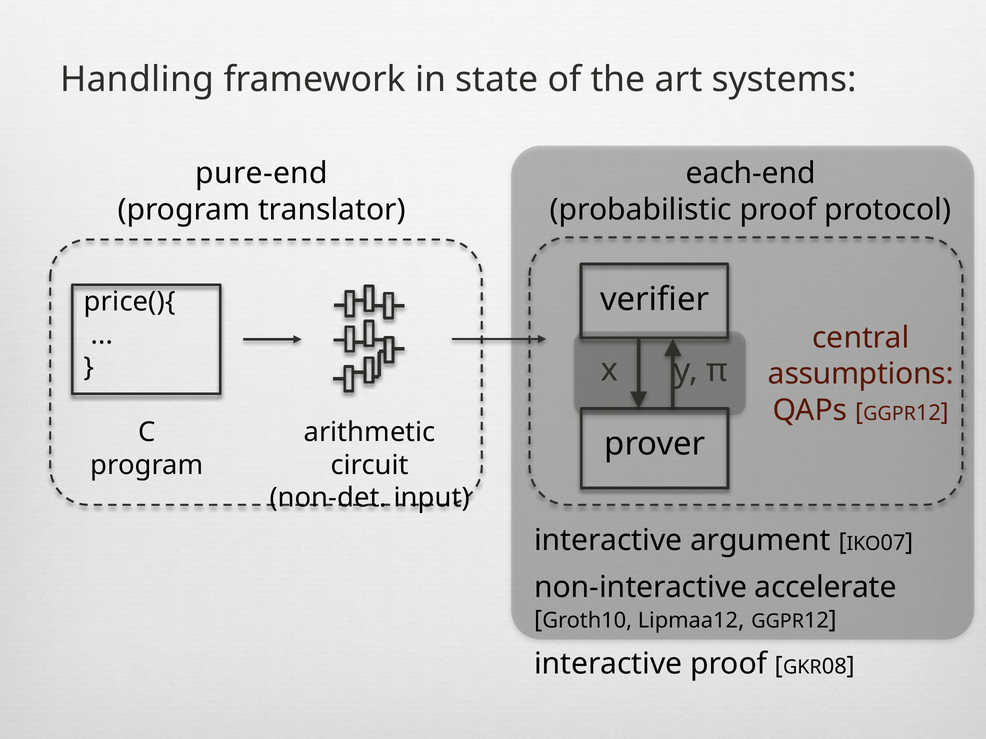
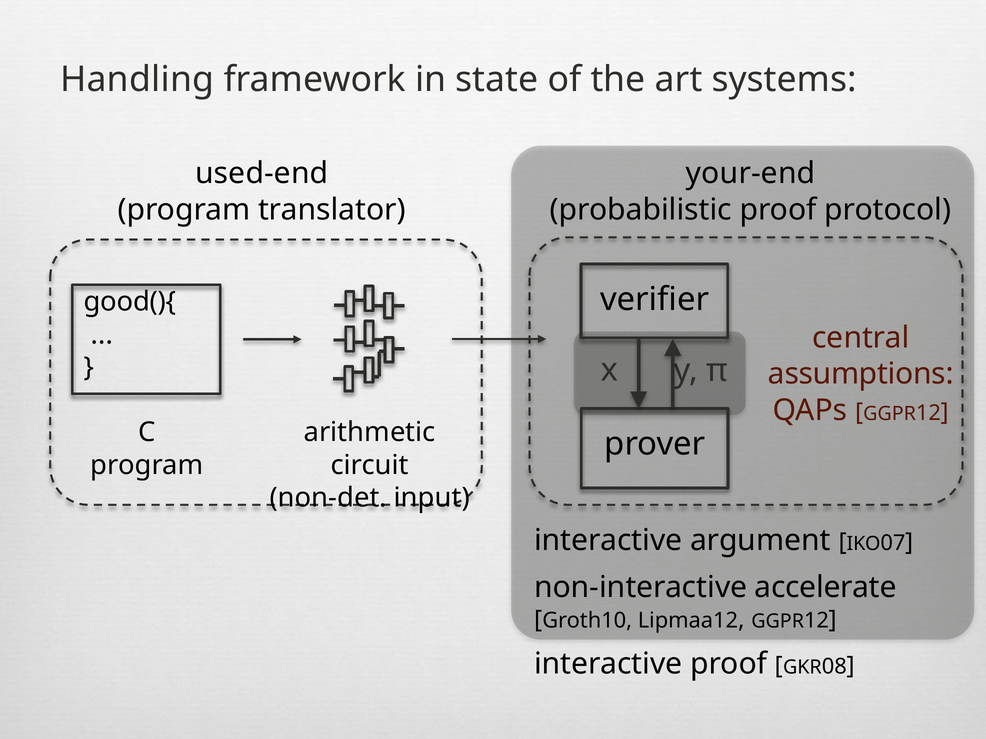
pure-end: pure-end -> used-end (262, 174)
each-end: each-end -> your-end (751, 174)
price(){: price(){ -> good(){ (130, 302)
